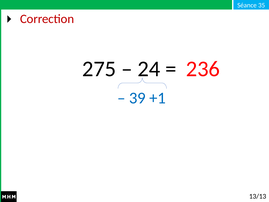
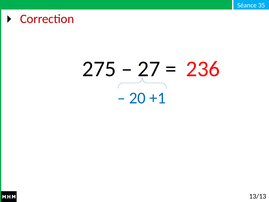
24: 24 -> 27 (149, 69)
39: 39 -> 20 (137, 98)
